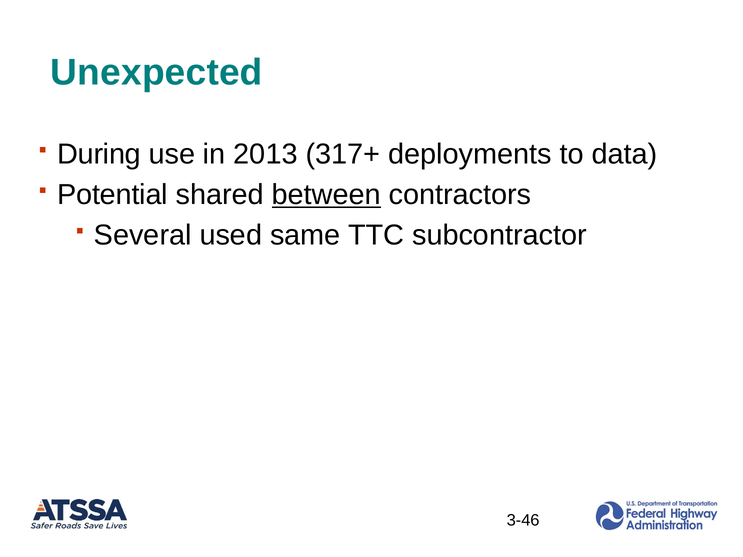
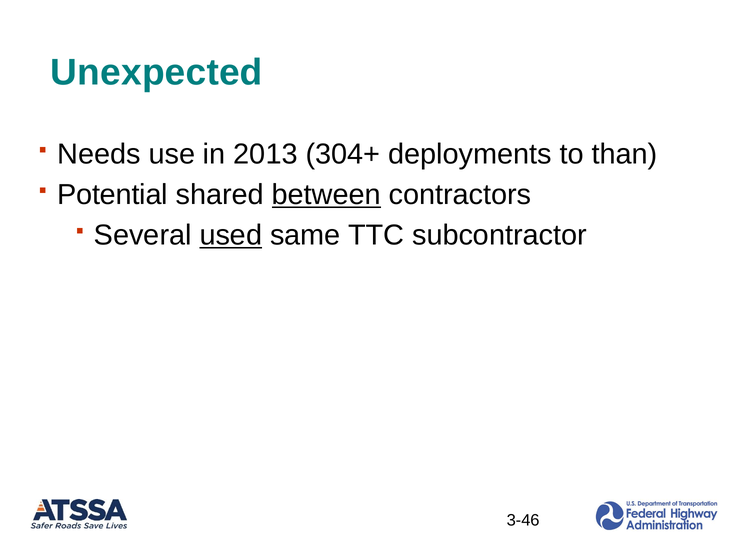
During: During -> Needs (99, 154)
317+: 317+ -> 304+ (343, 154)
data: data -> than (625, 154)
used underline: none -> present (231, 235)
